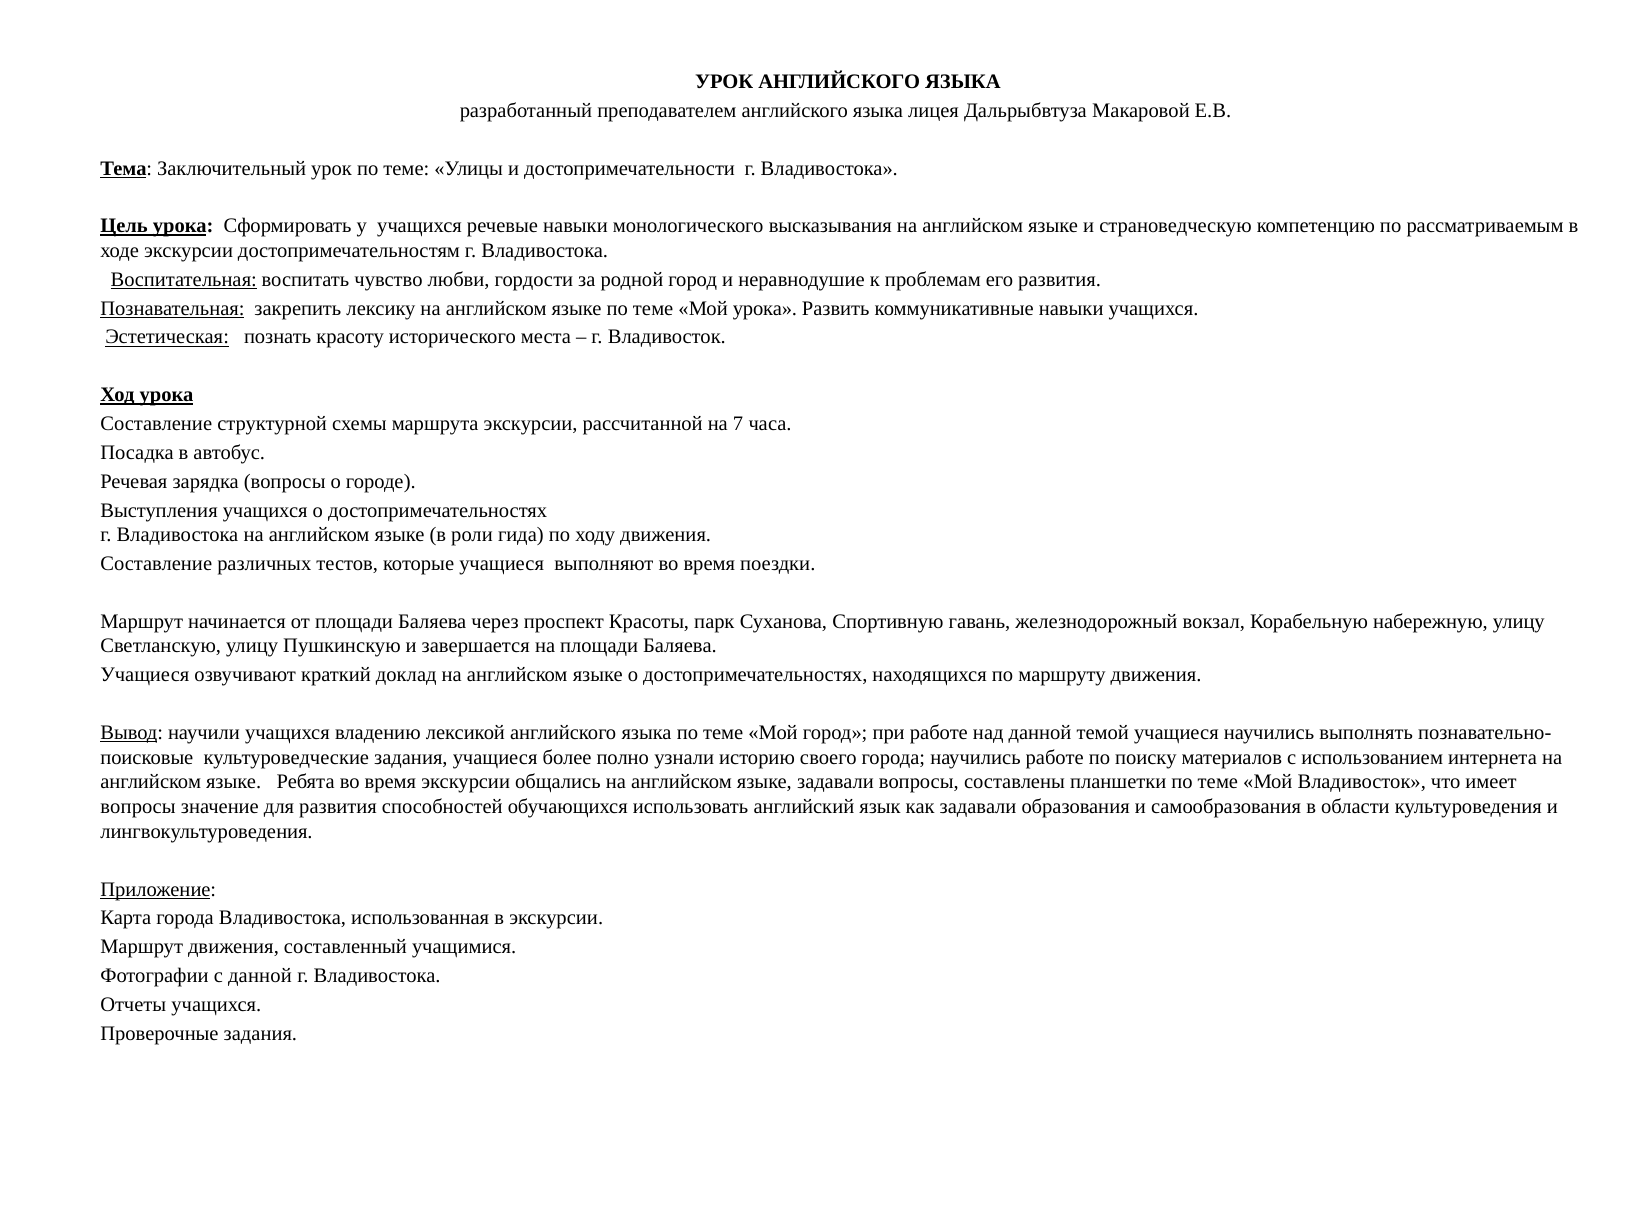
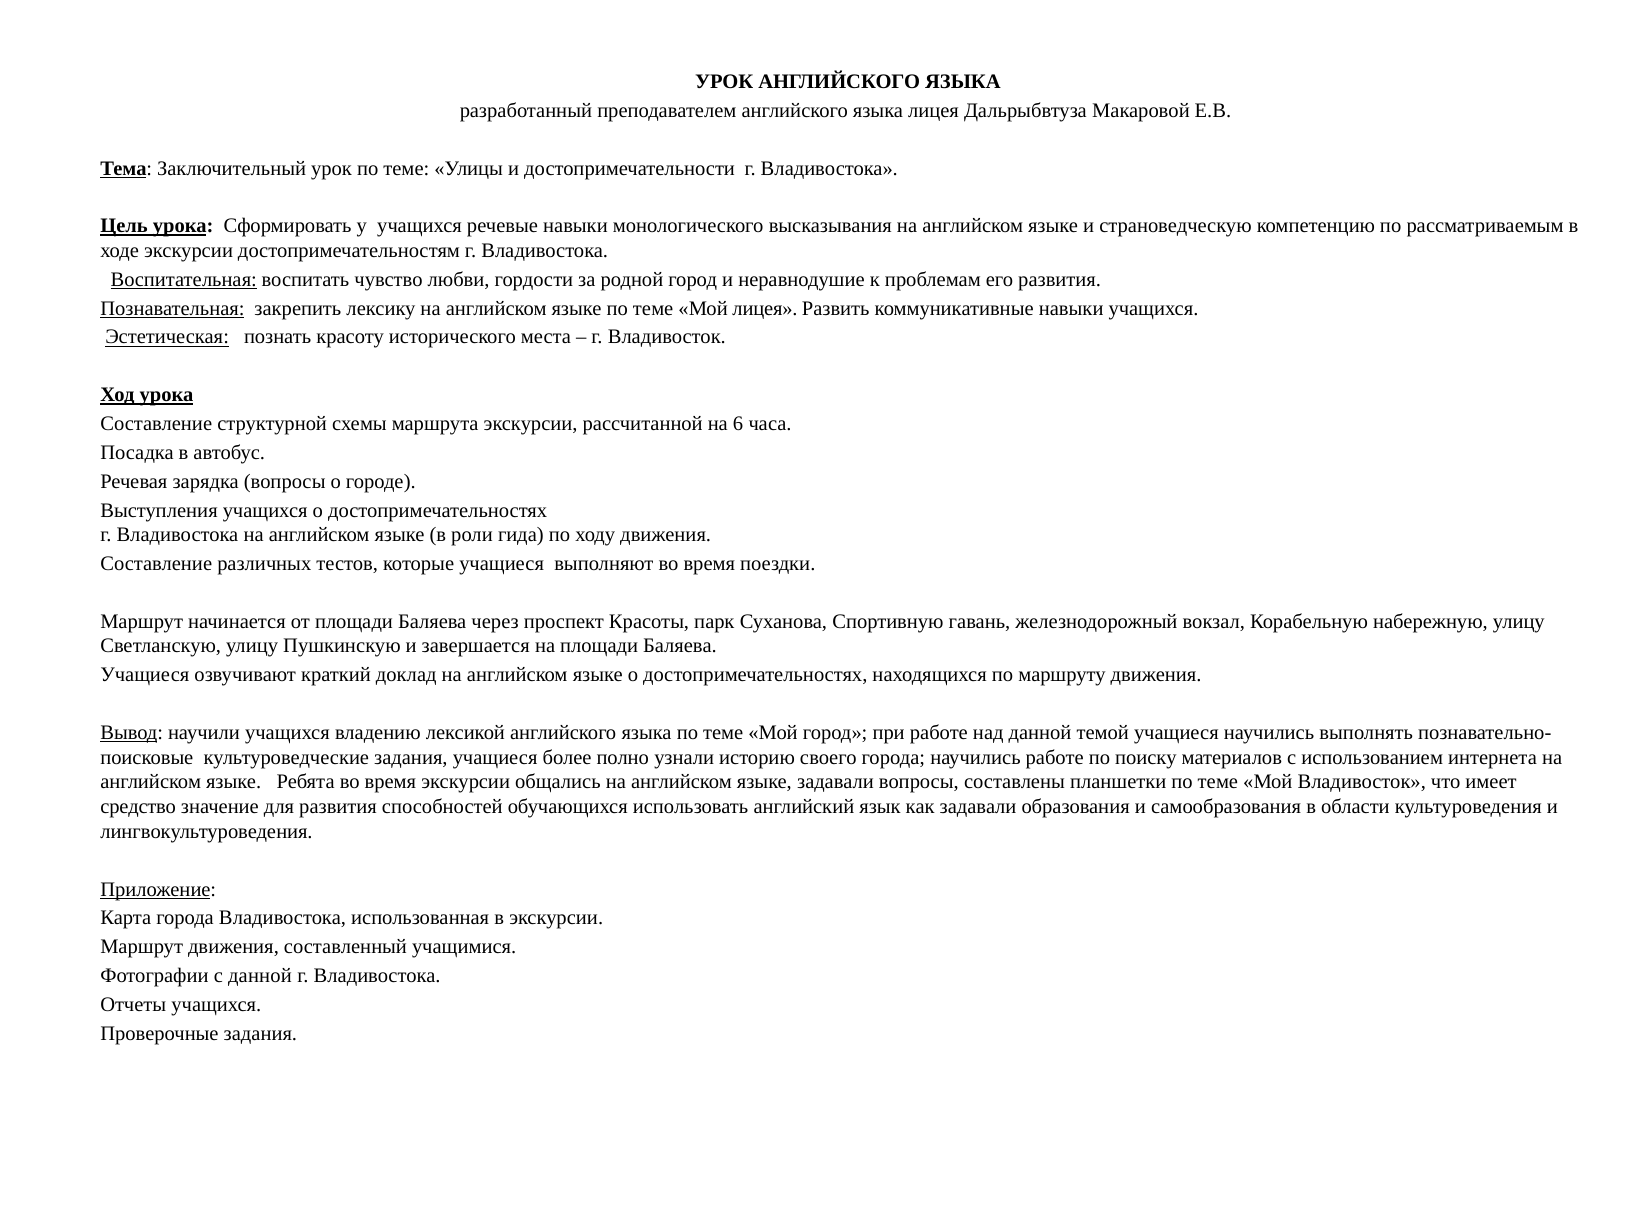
Мой урока: урока -> лицея (765, 308)
7: 7 -> 6 (738, 424)
вопросы: вопросы -> средство (138, 807)
